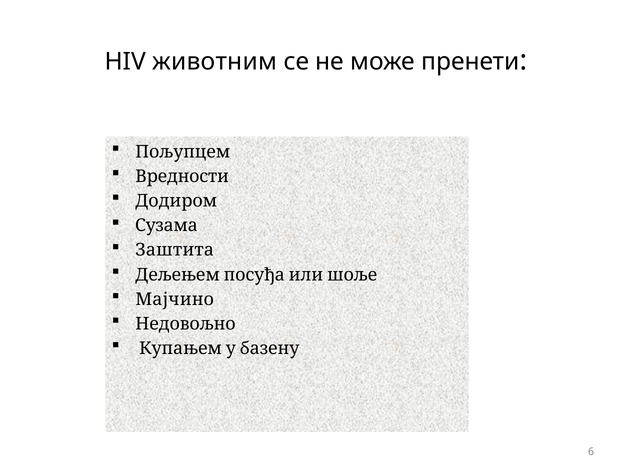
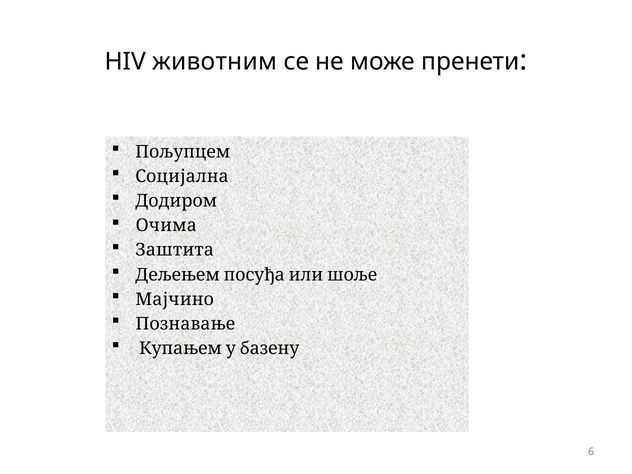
Вредности: Вредности -> Социјална (182, 176)
Сузама: Сузама -> Очима (166, 226)
Недовољно: Недовољно -> Познавање (185, 324)
